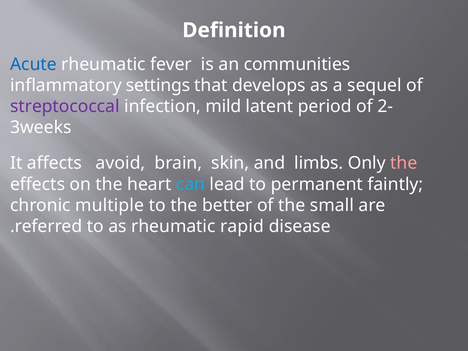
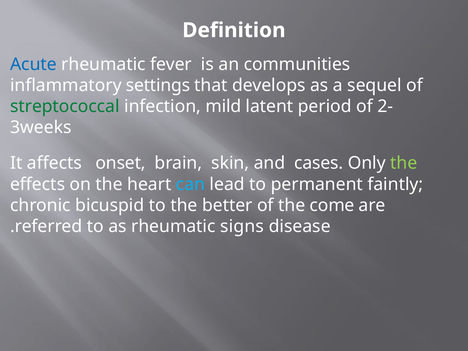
streptococcal colour: purple -> green (65, 106)
avoid: avoid -> onset (121, 163)
limbs: limbs -> cases (319, 163)
the colour: pink -> light green (404, 163)
multiple: multiple -> bicuspid (110, 205)
small: small -> come (332, 205)
rapid: rapid -> signs (242, 226)
